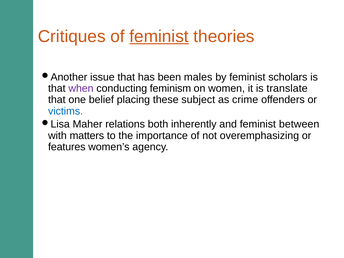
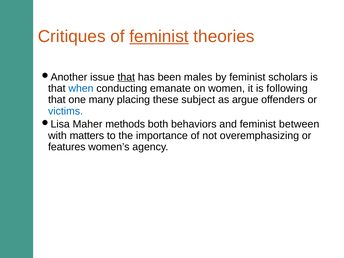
that underline: none -> present (126, 77)
when colour: purple -> blue (81, 88)
feminism: feminism -> emanate (170, 88)
translate: translate -> following (287, 88)
belief: belief -> many (101, 100)
crime: crime -> argue (245, 100)
relations: relations -> methods (125, 124)
inherently: inherently -> behaviors (194, 124)
